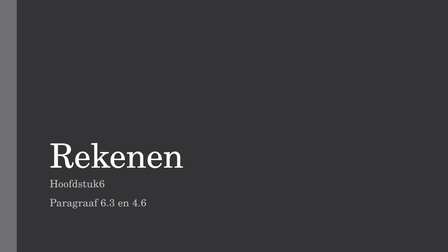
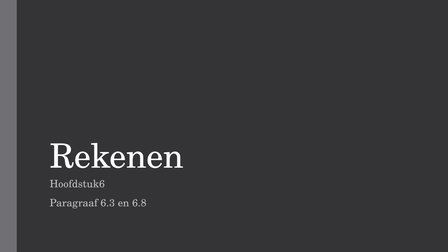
4.6: 4.6 -> 6.8 (139, 203)
